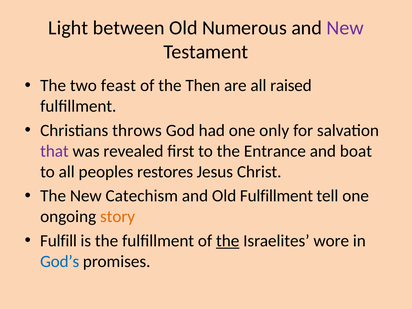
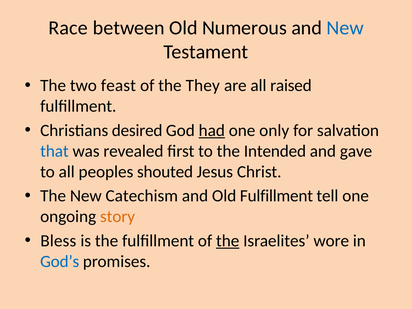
Light: Light -> Race (68, 28)
New colour: purple -> blue (345, 28)
Then: Then -> They (203, 86)
throws: throws -> desired (137, 131)
had underline: none -> present (212, 131)
that colour: purple -> blue (54, 151)
Entrance: Entrance -> Intended (275, 151)
boat: boat -> gave (356, 151)
restores: restores -> shouted (165, 172)
Fulfill: Fulfill -> Bless (58, 241)
